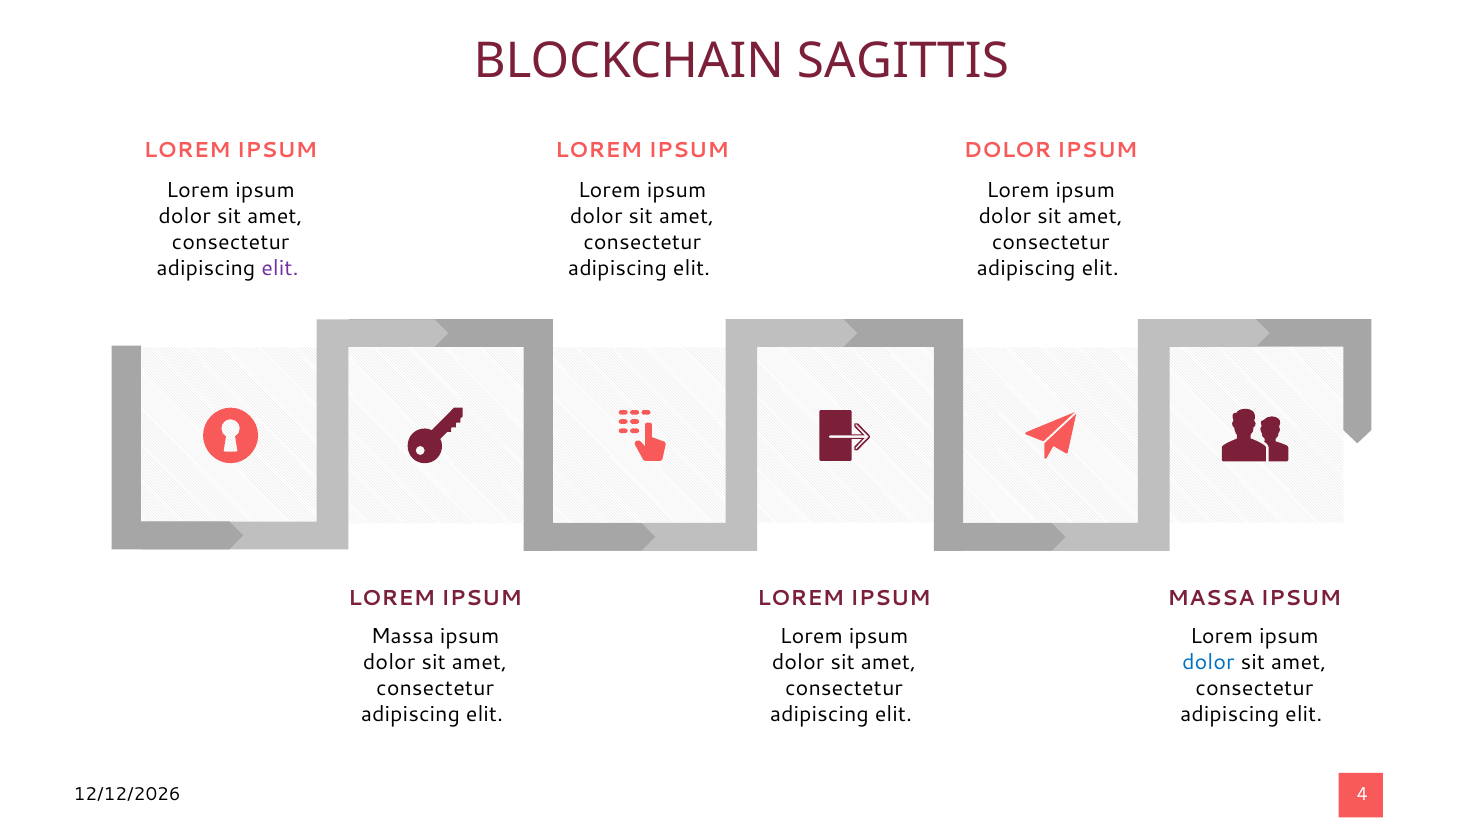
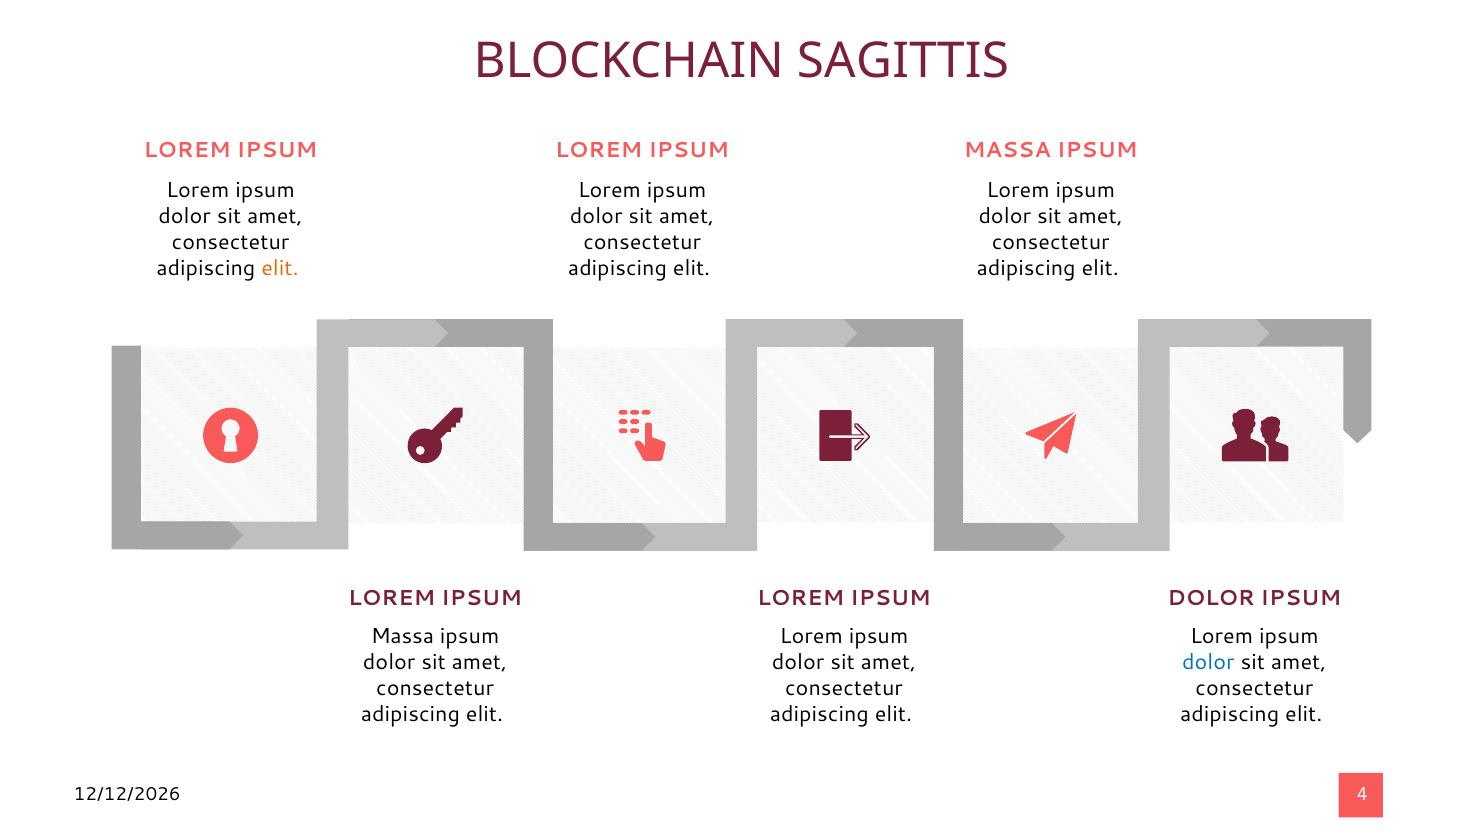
DOLOR: DOLOR -> MASSA (1007, 150)
elit colour: purple -> orange (280, 268)
MASSA: MASSA -> DOLOR (1211, 598)
